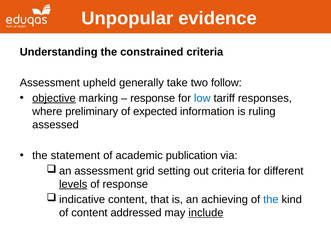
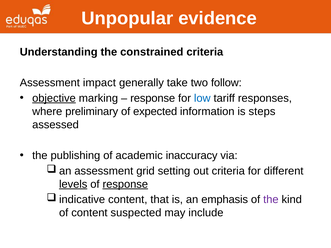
upheld: upheld -> impact (99, 83)
ruling: ruling -> steps (262, 112)
statement: statement -> publishing (75, 156)
publication: publication -> inaccuracy (192, 156)
response underline: none -> present (125, 184)
achieving: achieving -> emphasis (225, 200)
the colour: blue -> purple (271, 200)
addressed: addressed -> suspected (136, 213)
include underline: present -> none (206, 213)
